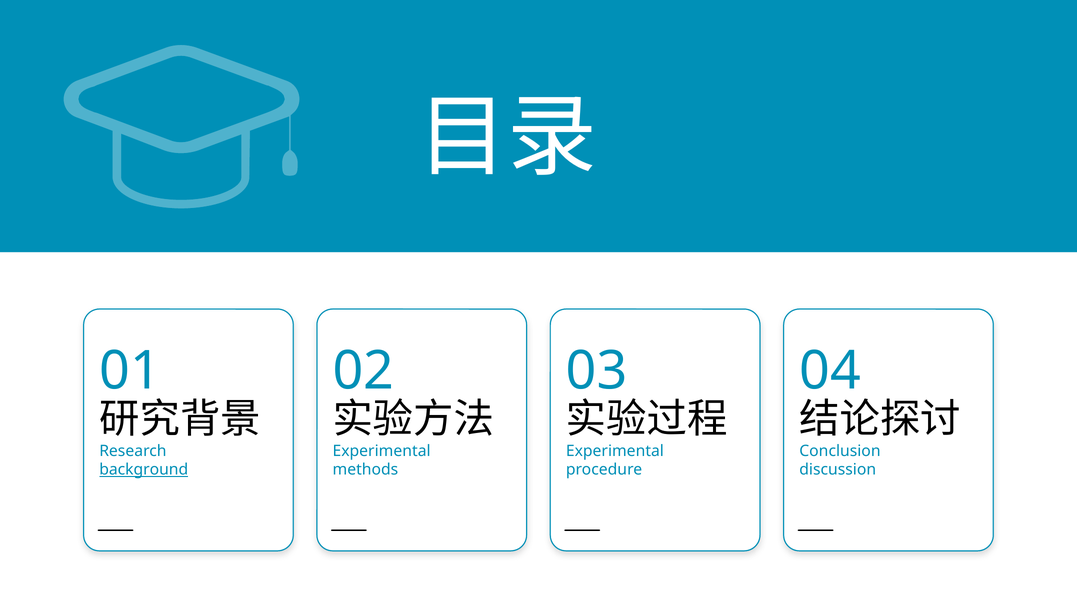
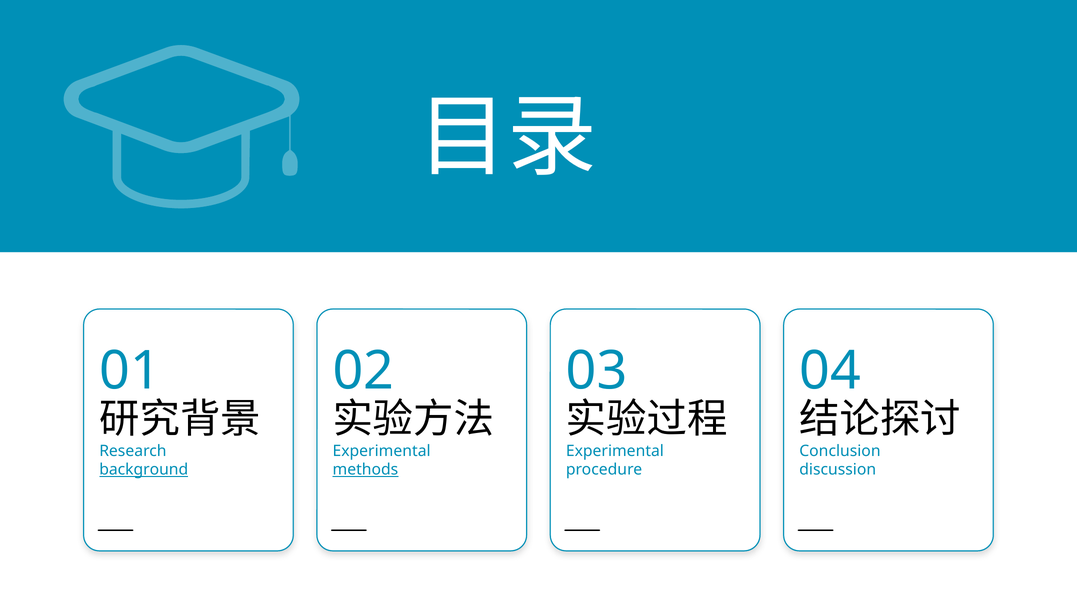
methods underline: none -> present (365, 470)
